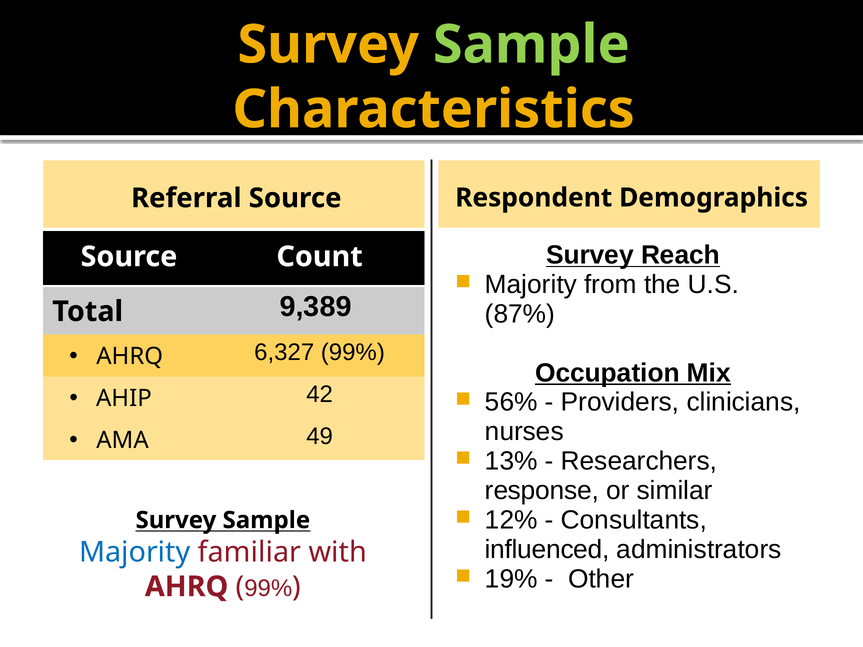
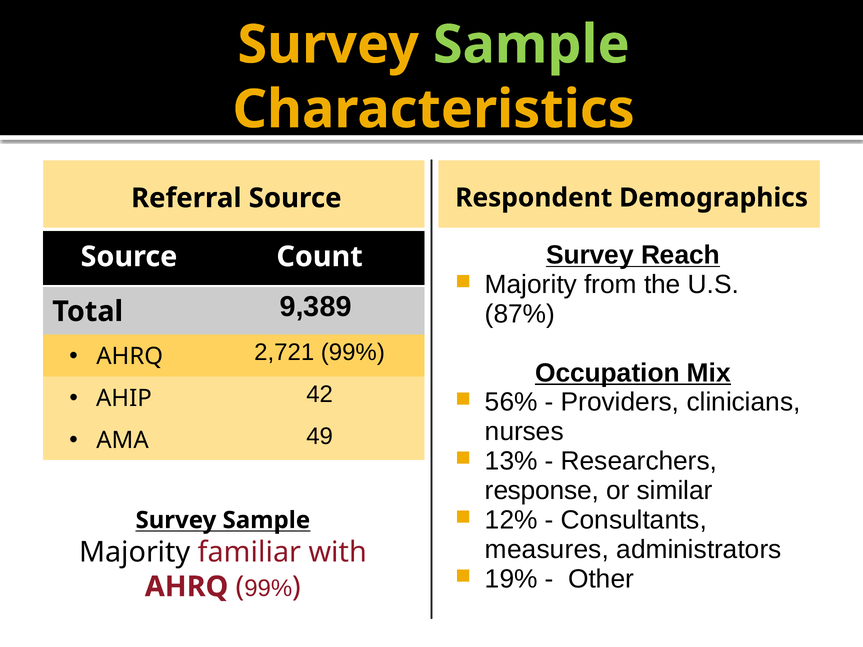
6,327: 6,327 -> 2,721 (284, 353)
influenced: influenced -> measures (547, 550)
Majority colour: blue -> black (135, 552)
